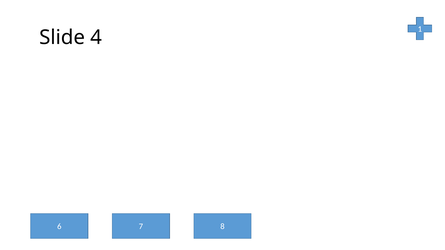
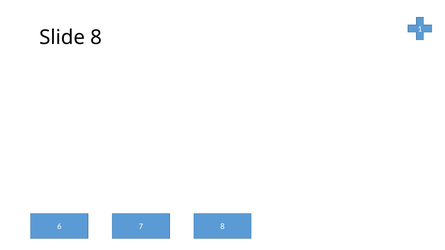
Slide 4: 4 -> 8 (96, 37)
